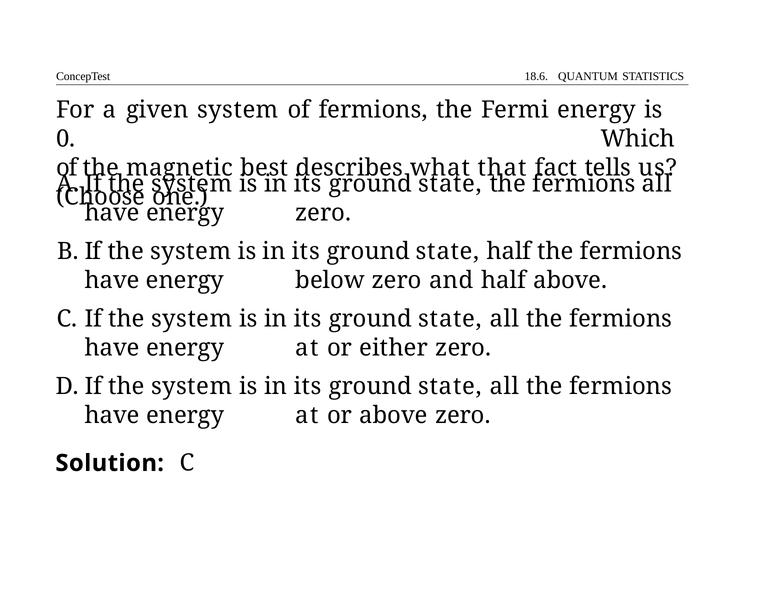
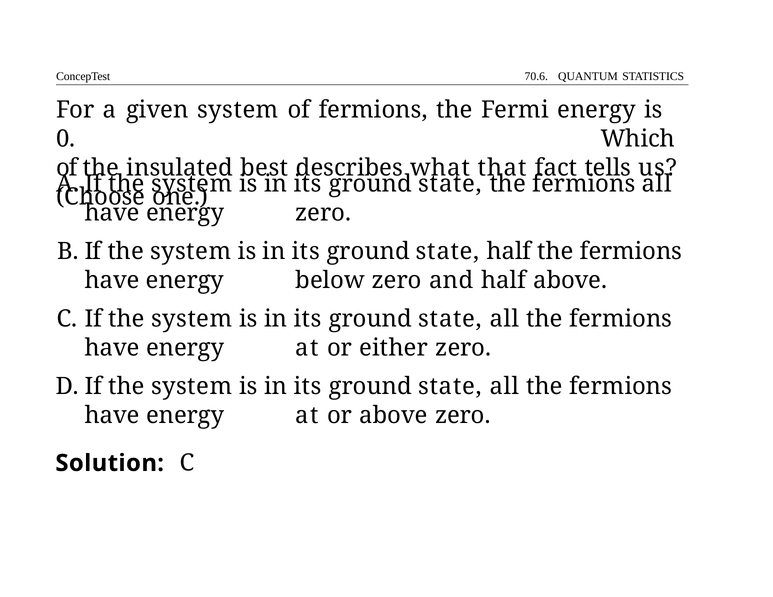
18.6: 18.6 -> 70.6 (536, 76)
magnetic: magnetic -> insulated (180, 168)
